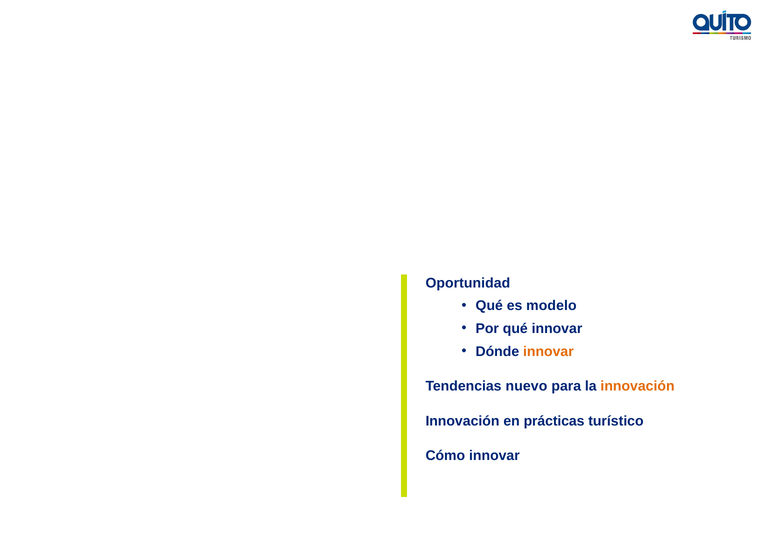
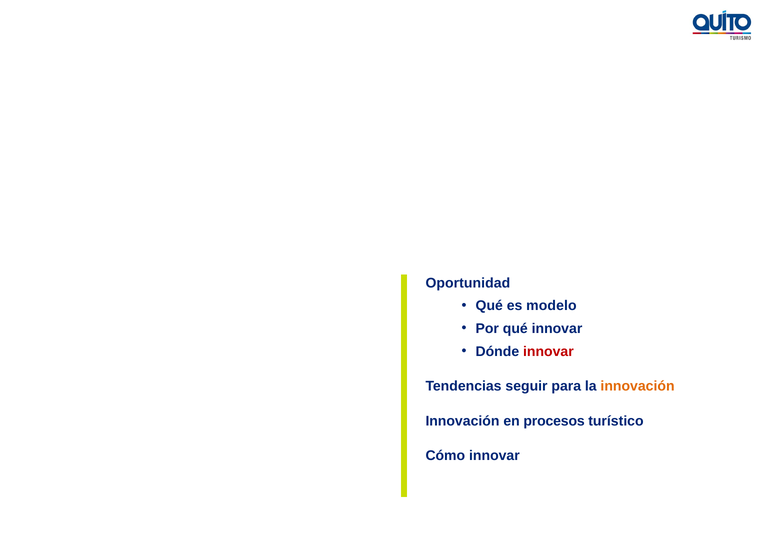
innovar colour: orange -> red (548, 351)
nuevo: nuevo -> seguir (527, 386)
prácticas: prácticas -> procesos (554, 421)
